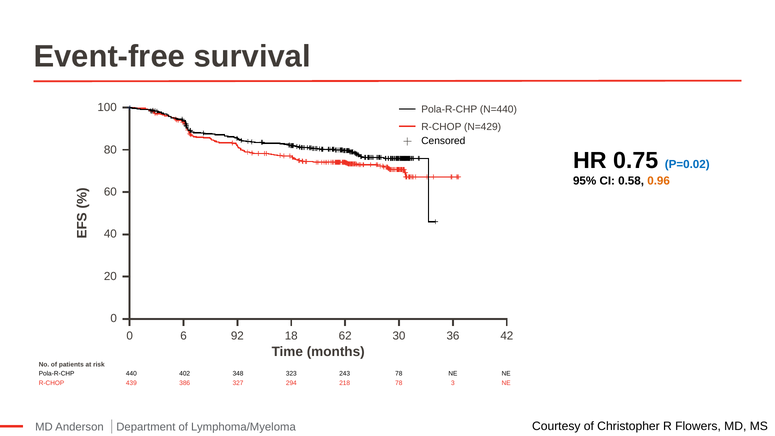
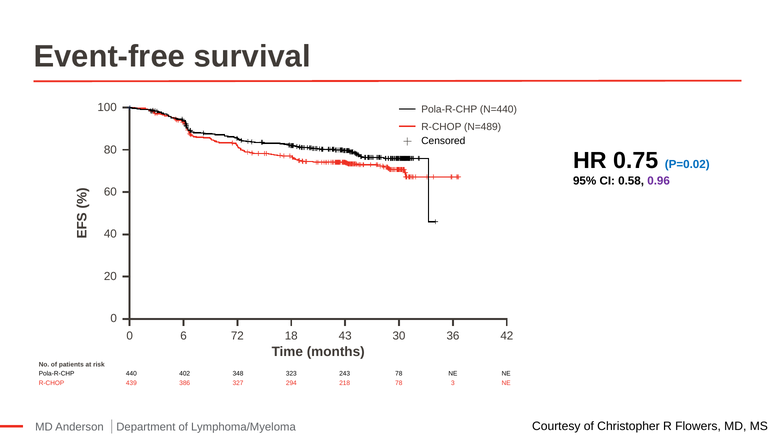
N=429: N=429 -> N=489 (483, 127)
0.96 colour: orange -> purple (659, 181)
92: 92 -> 72 (237, 336)
62: 62 -> 43 (345, 336)
